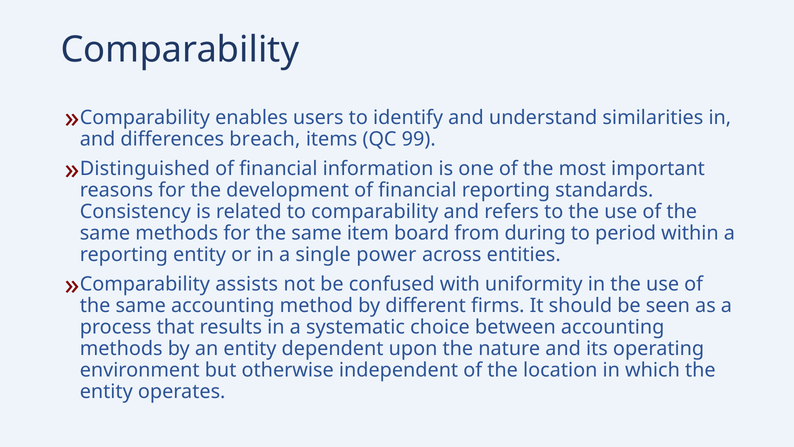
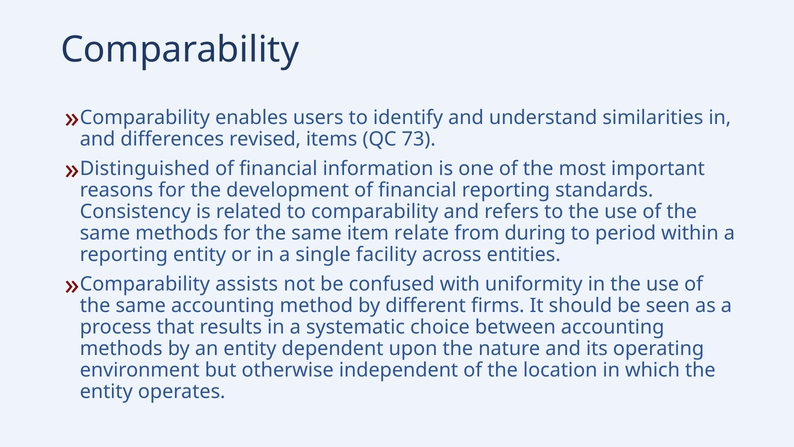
breach: breach -> revised (265, 139)
99: 99 -> 73 (419, 139)
board: board -> relate (422, 233)
power: power -> facility (386, 254)
